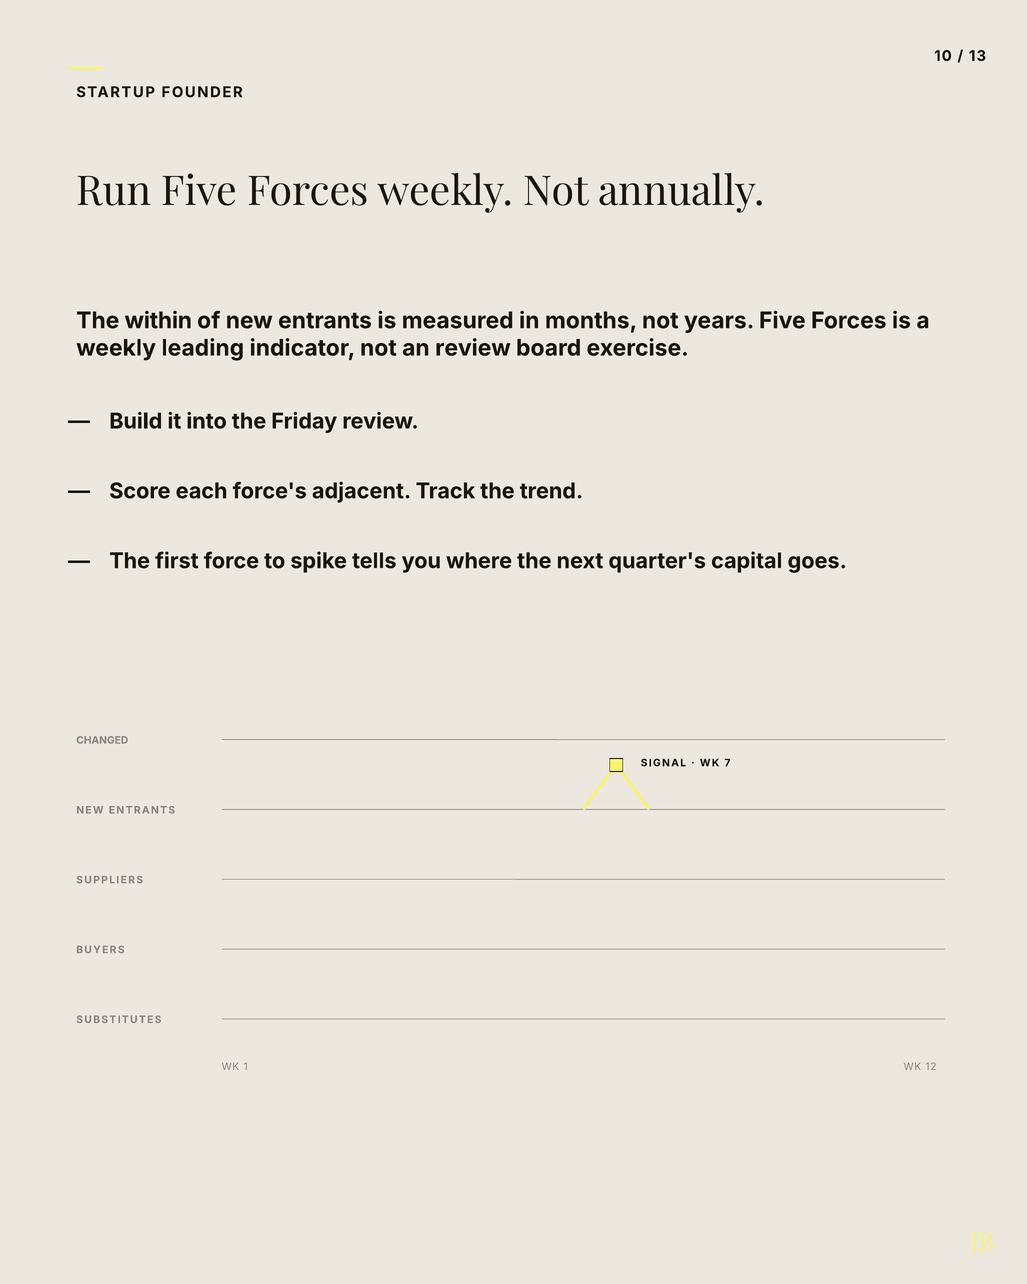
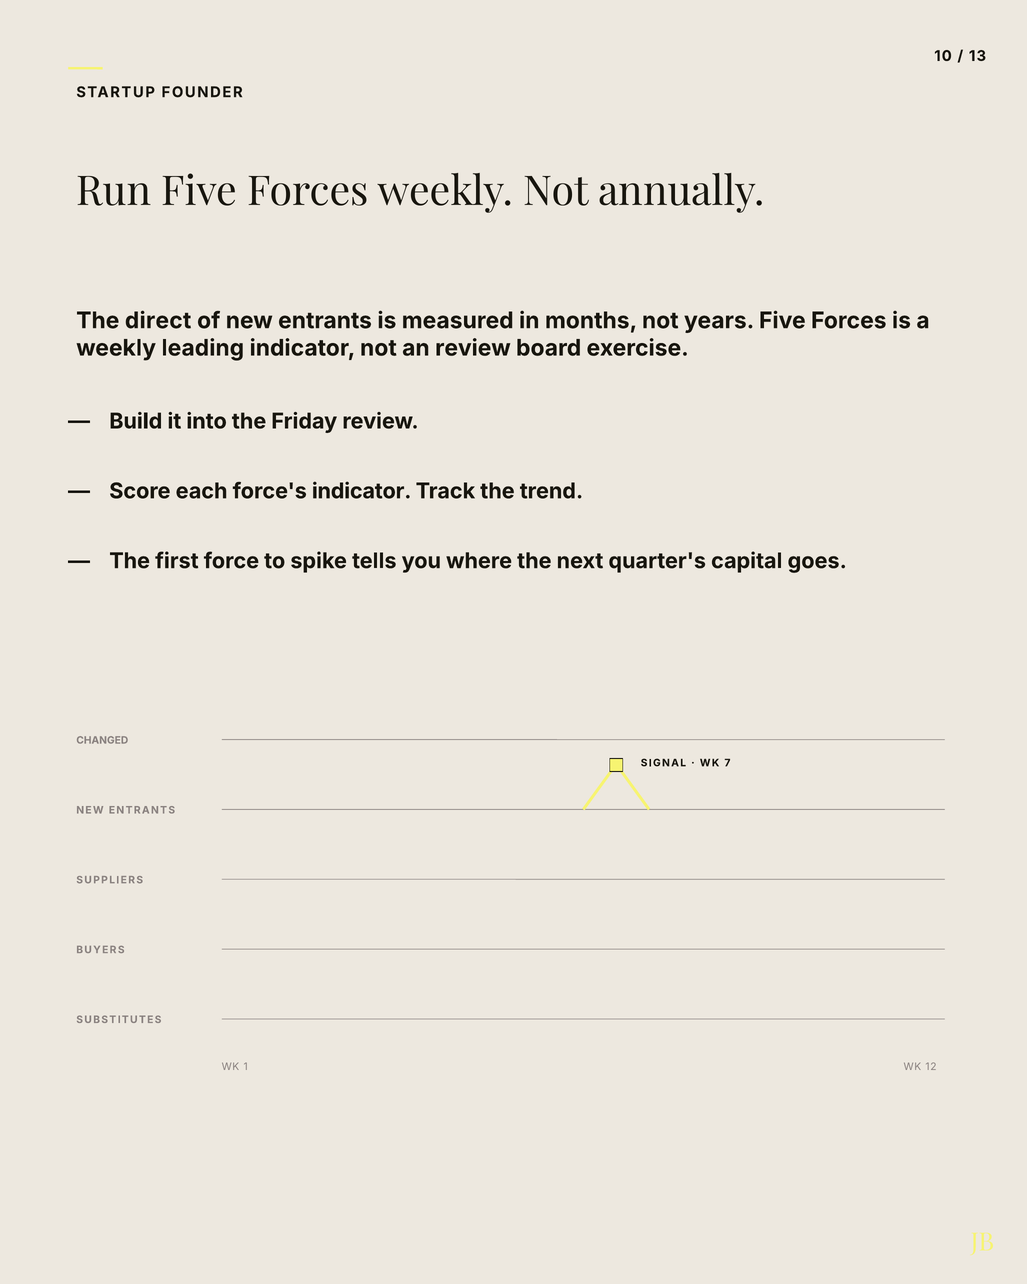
within: within -> direct (158, 321)
force's adjacent: adjacent -> indicator (362, 491)
